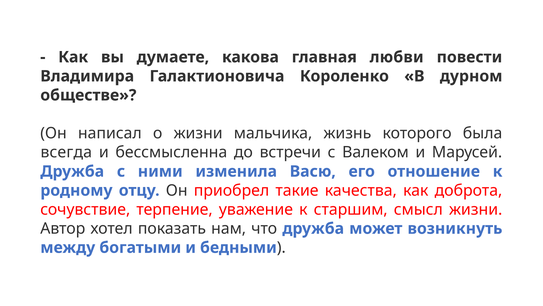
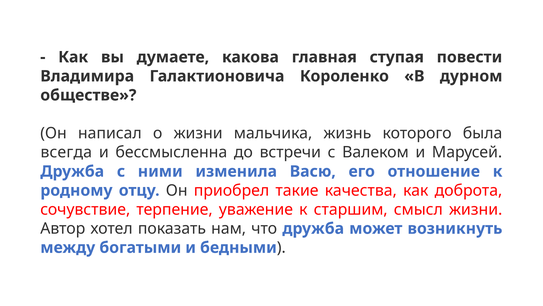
любви: любви -> ступая (397, 57)
